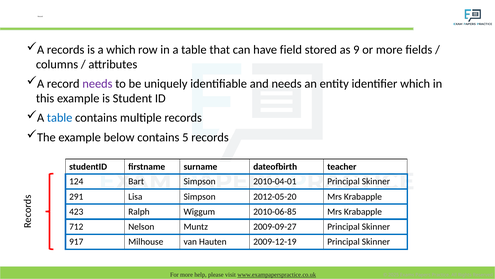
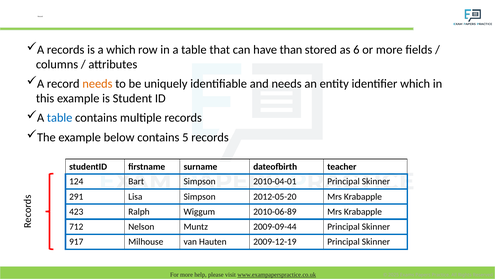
field: field -> than (291, 50)
9: 9 -> 6 (356, 50)
needs colour: purple -> orange (97, 84)
2010-06-85: 2010-06-85 -> 2010-06-89 (275, 211)
2009-09-27: 2009-09-27 -> 2009-09-44 (275, 226)
